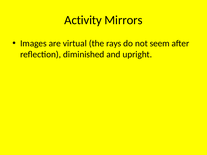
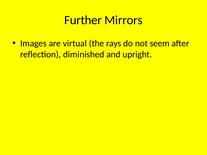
Activity: Activity -> Further (83, 20)
